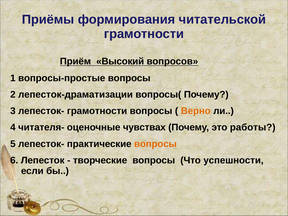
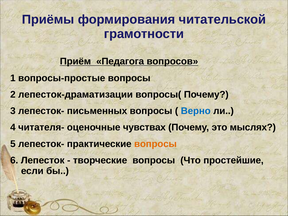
Высокий: Высокий -> Педагога (120, 61)
лепесток- грамотности: грамотности -> письменных (97, 111)
Верно colour: orange -> blue (196, 111)
работы: работы -> мыслях (253, 127)
успешности: успешности -> простейшие (234, 160)
